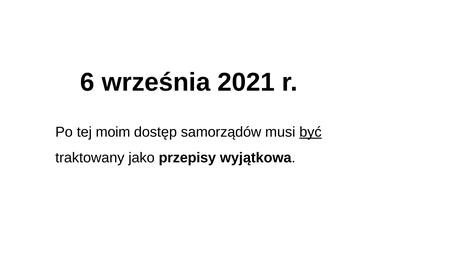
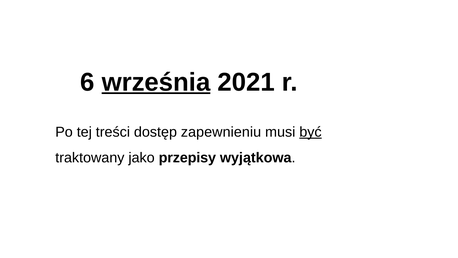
września underline: none -> present (156, 82)
moim: moim -> treści (113, 132)
samorządów: samorządów -> zapewnieniu (221, 132)
